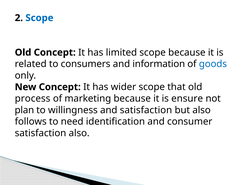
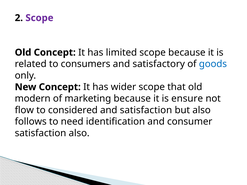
Scope colour: blue -> purple (39, 18)
information: information -> satisfactory (159, 64)
process: process -> modern (33, 99)
plan: plan -> flow (24, 110)
willingness: willingness -> considered (73, 110)
